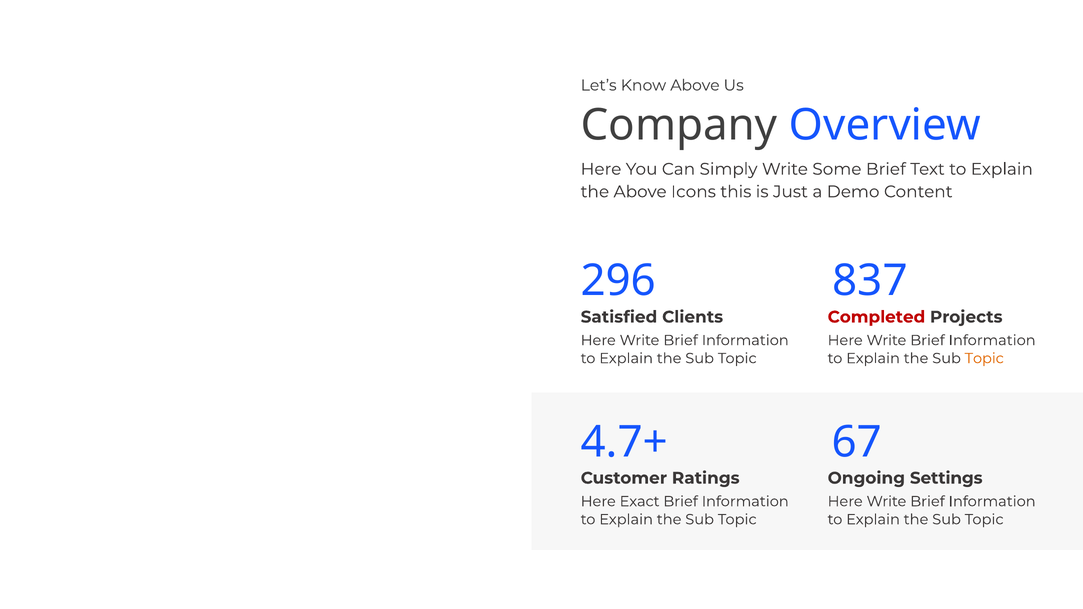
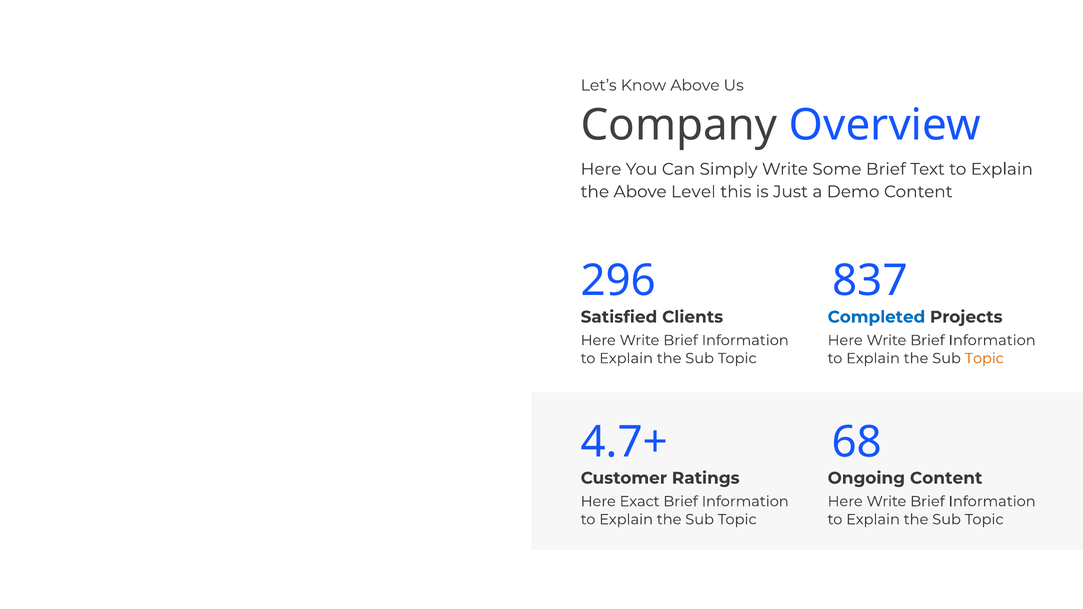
Icons: Icons -> Level (693, 192)
Completed colour: red -> blue (876, 317)
67: 67 -> 68 (857, 442)
Ongoing Settings: Settings -> Content (946, 478)
